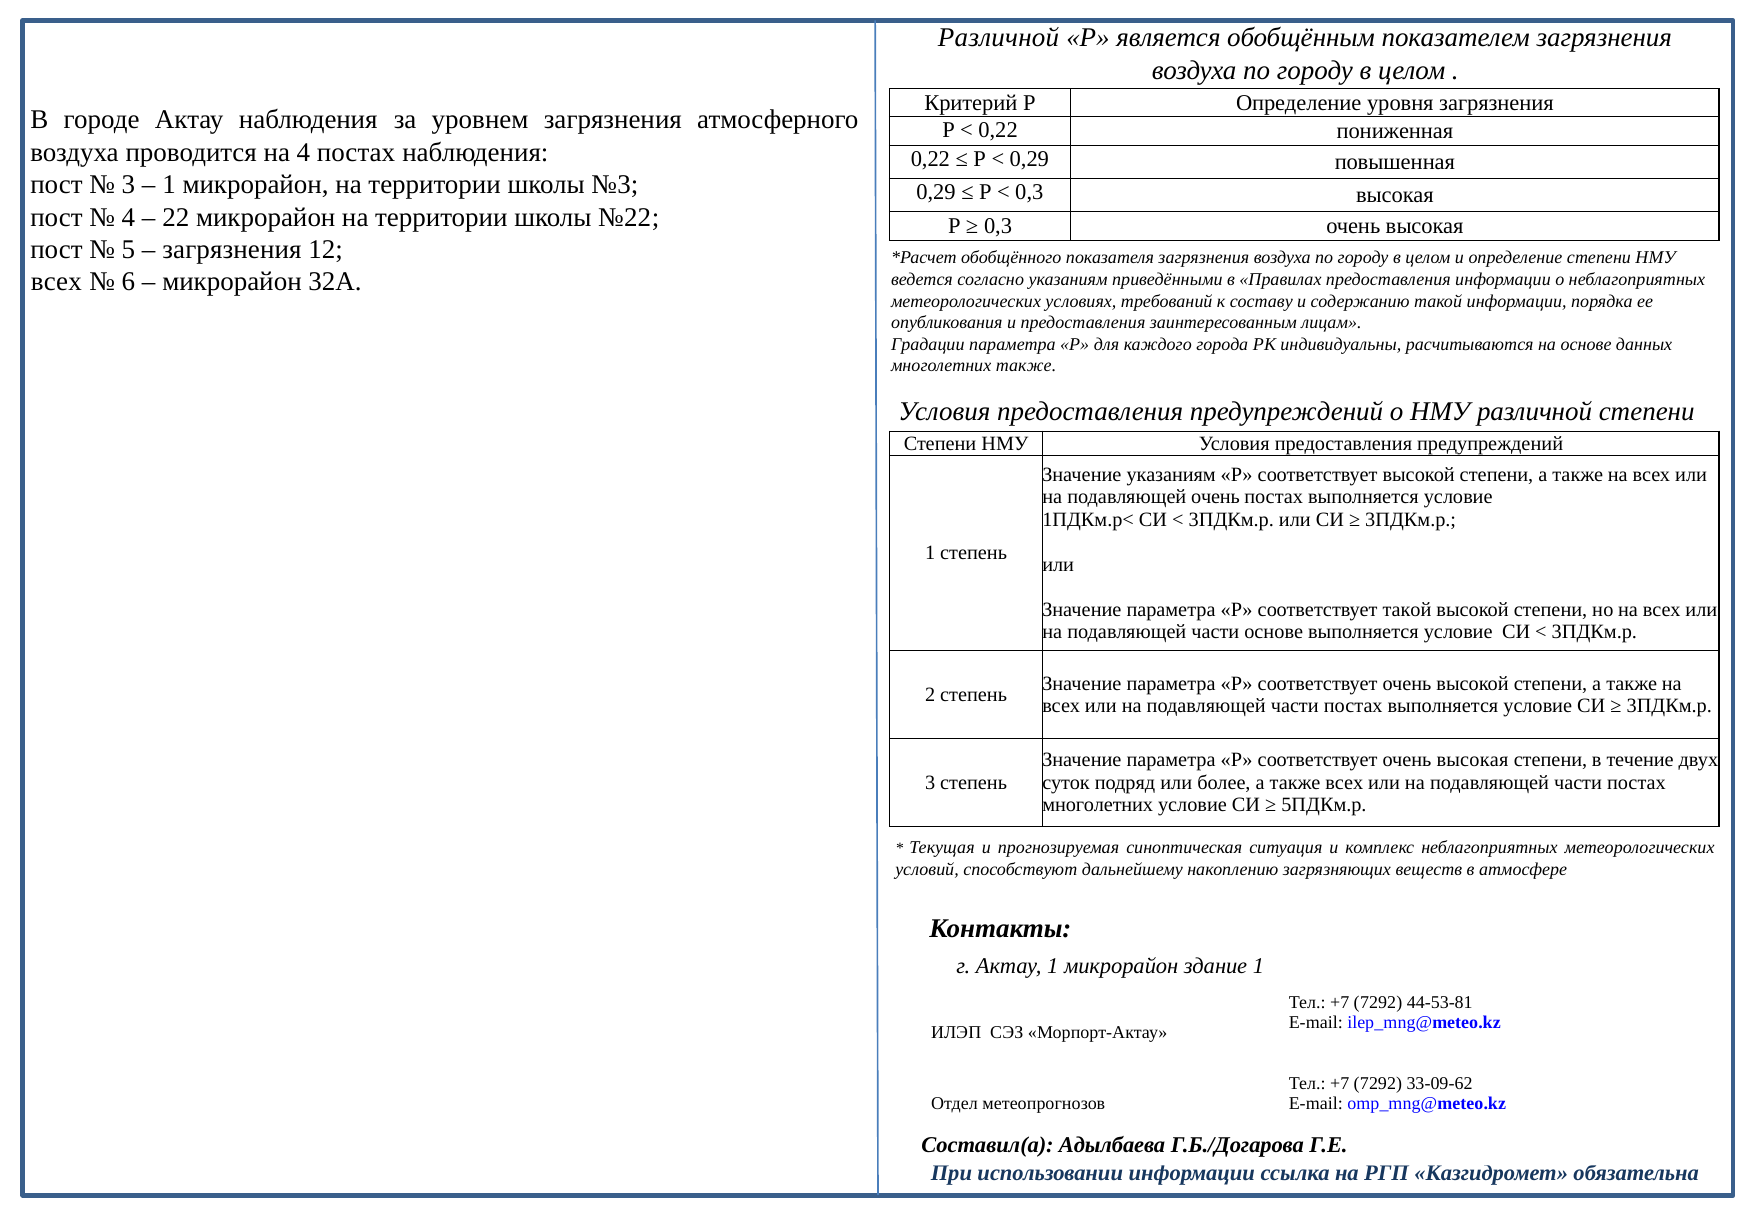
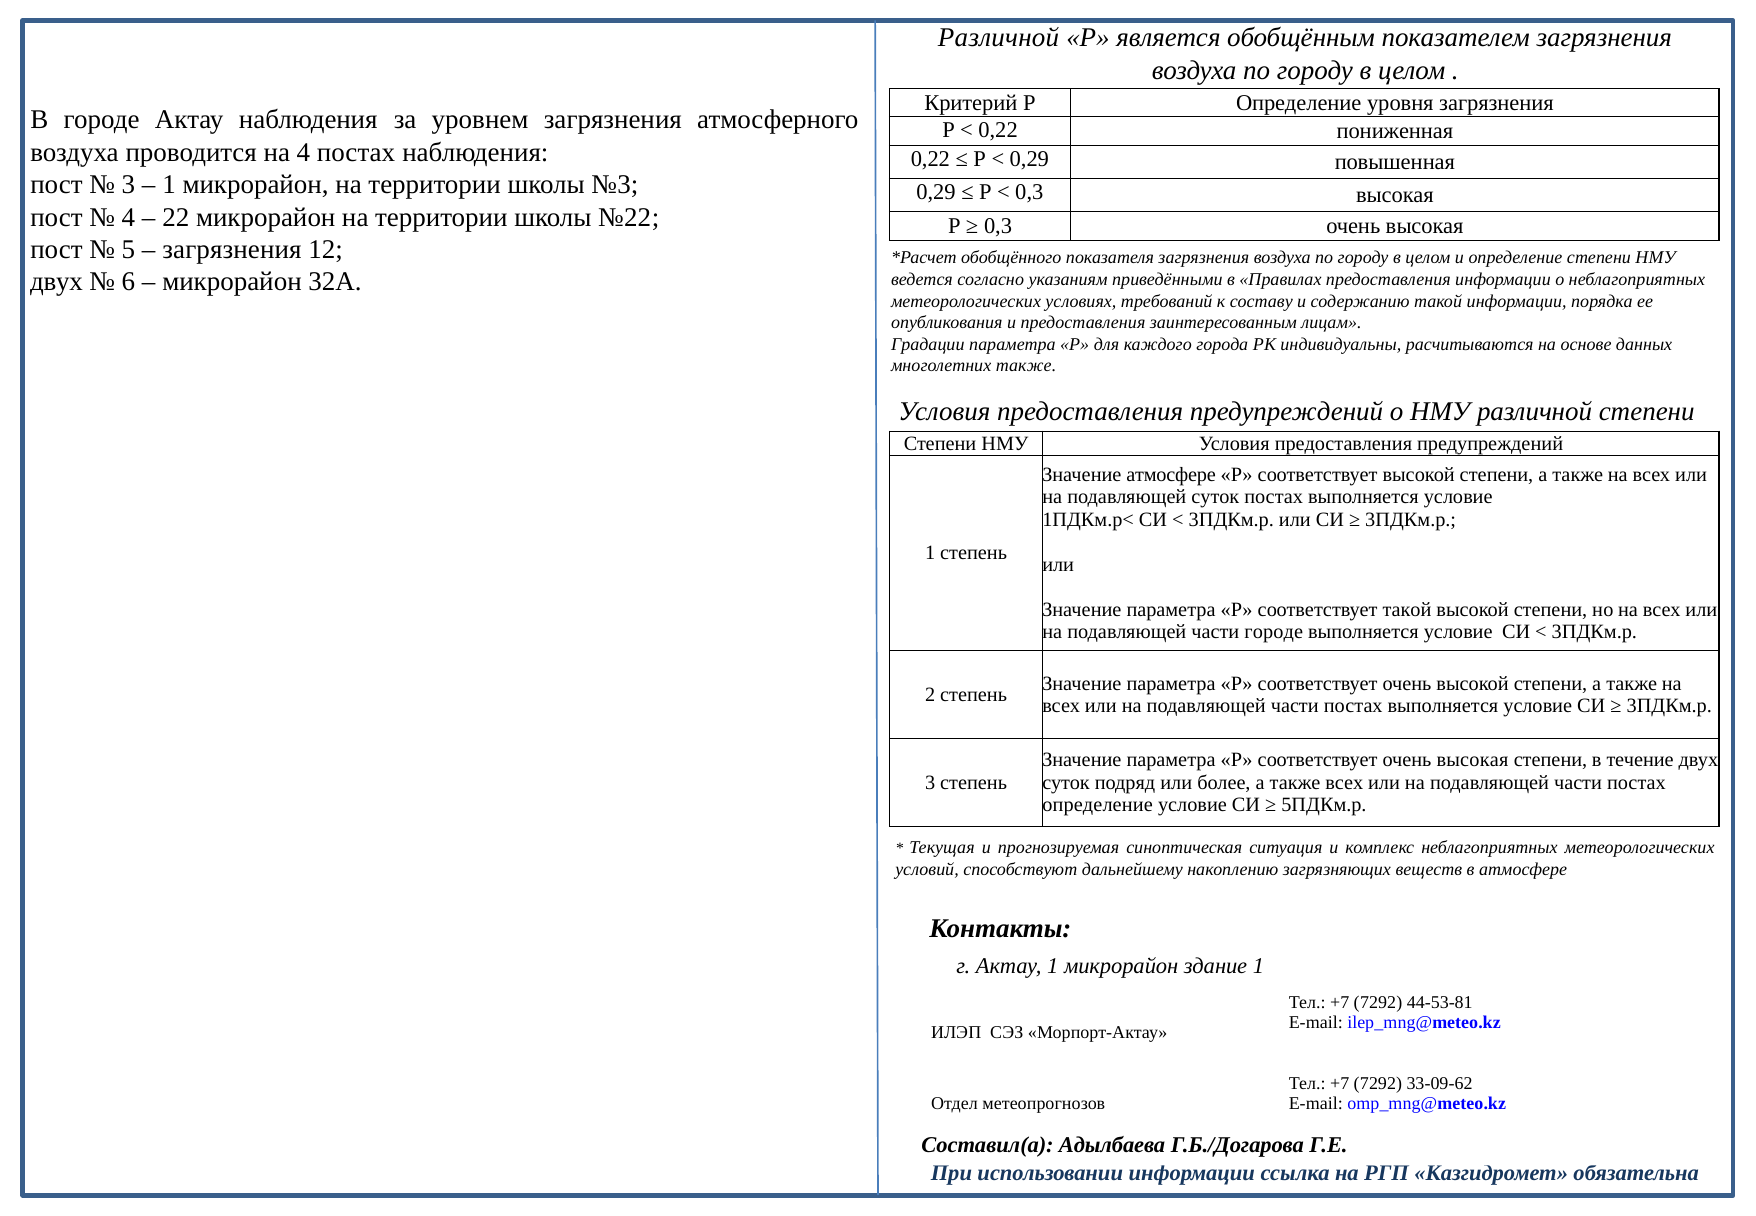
всех: всех -> двух (57, 282)
Значение указаниям: указаниям -> атмосфере (1171, 474)
подавляющей очень: очень -> суток (1215, 497)
части основе: основе -> городе (1274, 632)
многолетних: многолетних -> определение (1098, 805)
